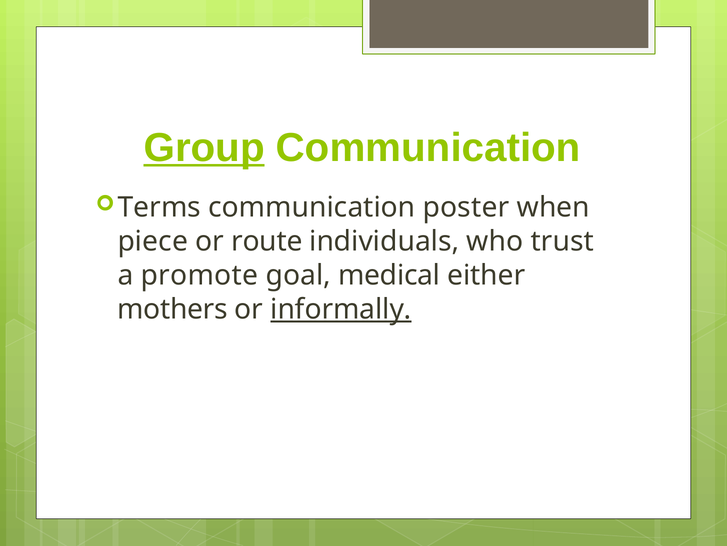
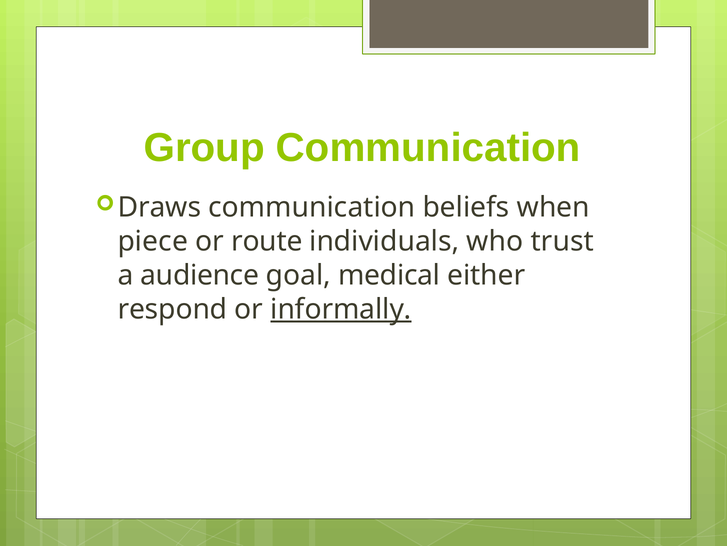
Group underline: present -> none (204, 148)
Terms: Terms -> Draws (159, 207)
poster: poster -> beliefs (466, 207)
promote: promote -> audience (200, 275)
mothers: mothers -> respond (172, 309)
